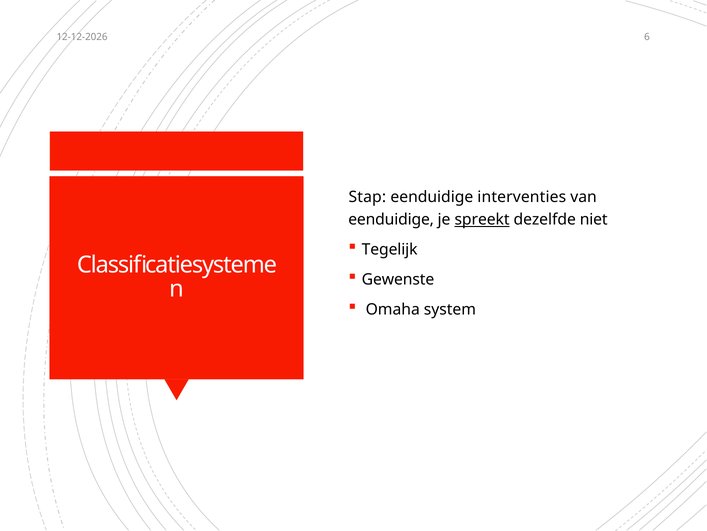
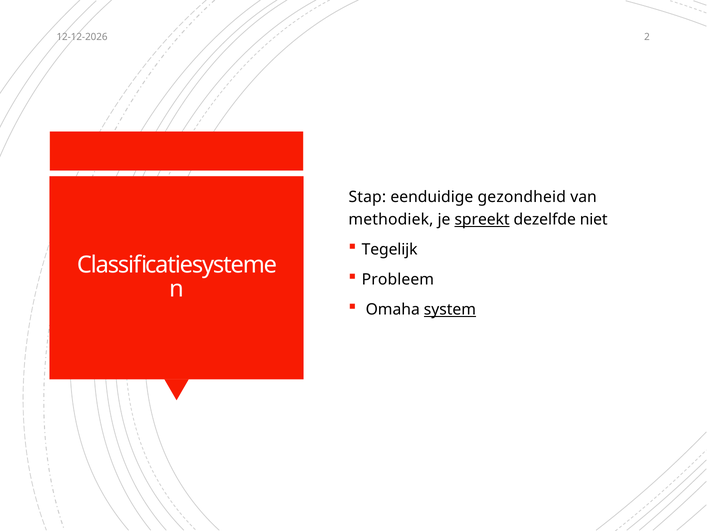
6: 6 -> 2 (647, 37)
interventies: interventies -> gezondheid (522, 197)
eenduidige: eenduidige -> methodiek (391, 219)
Gewenste: Gewenste -> Probleem (398, 279)
system underline: none -> present (450, 309)
